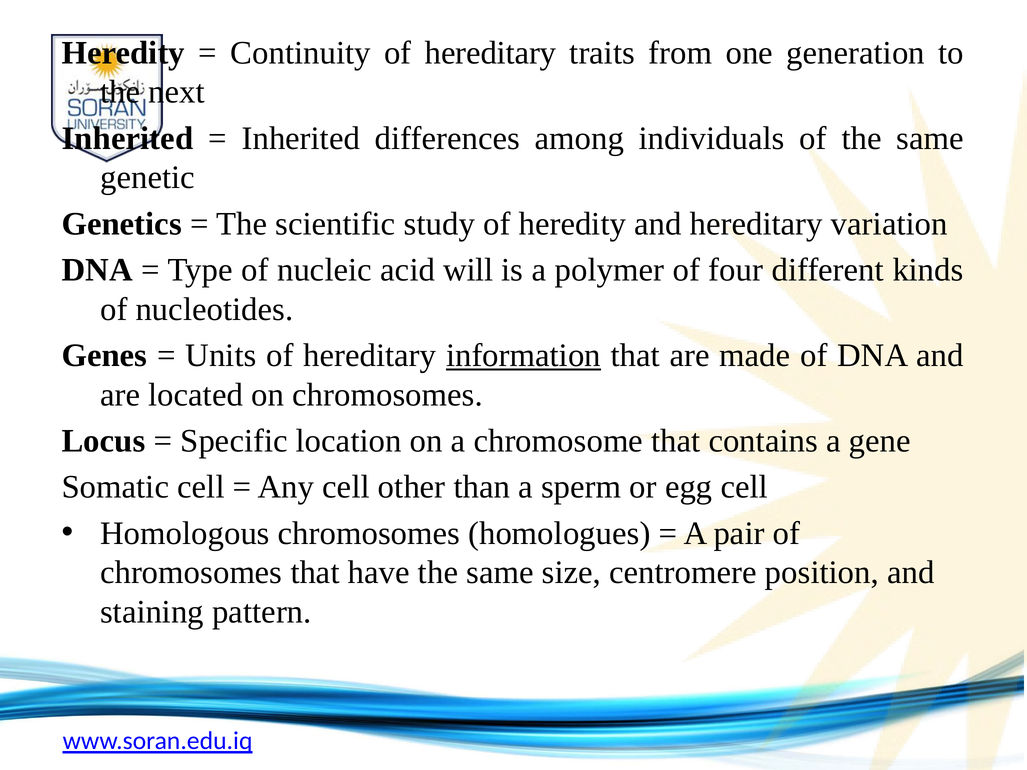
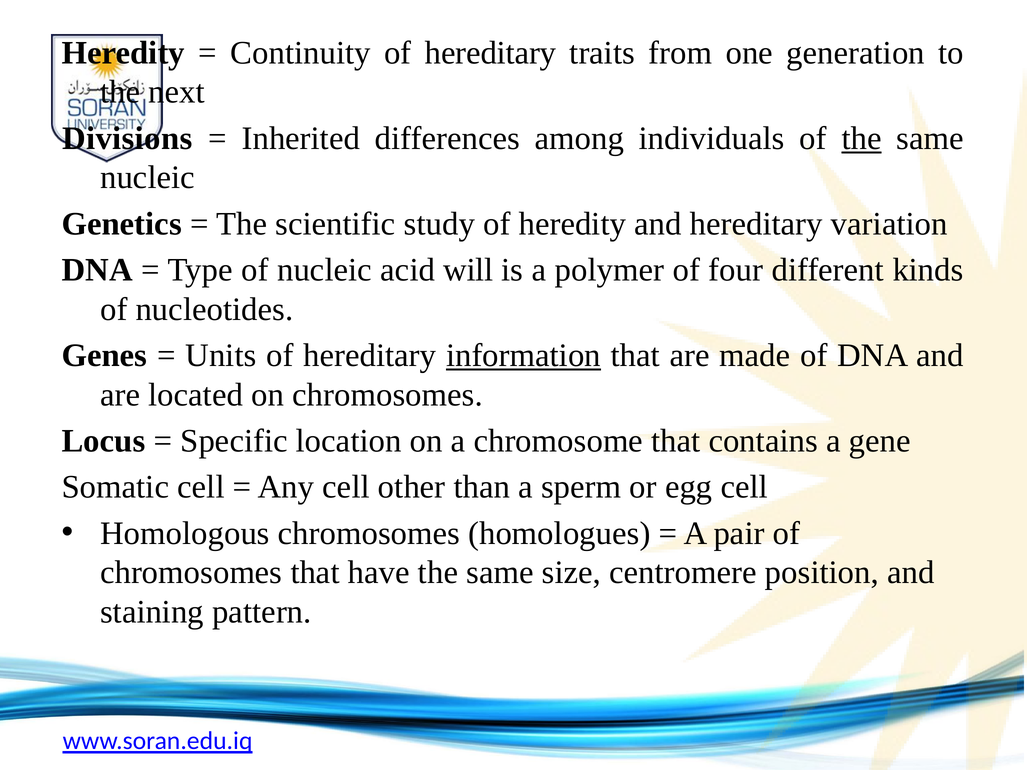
Inherited: Inherited -> Divisions (127, 138)
the underline: none -> present (862, 138)
genetic: genetic -> nucleic (147, 178)
